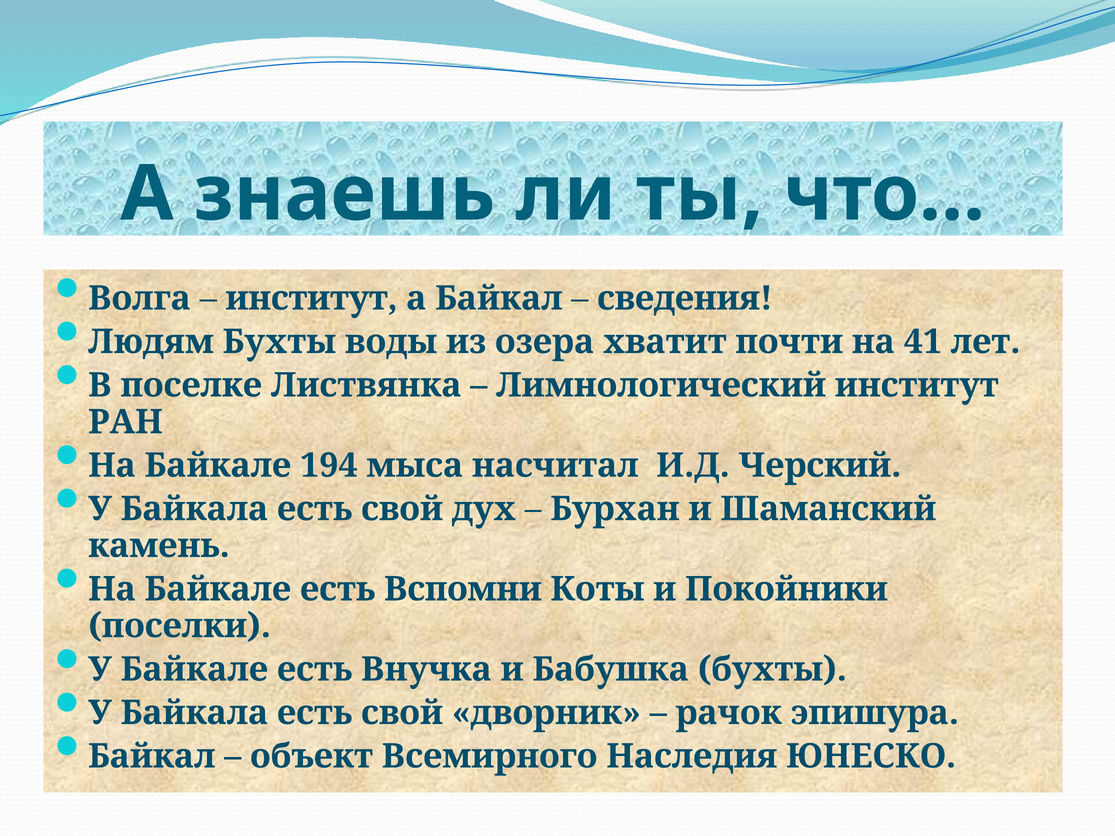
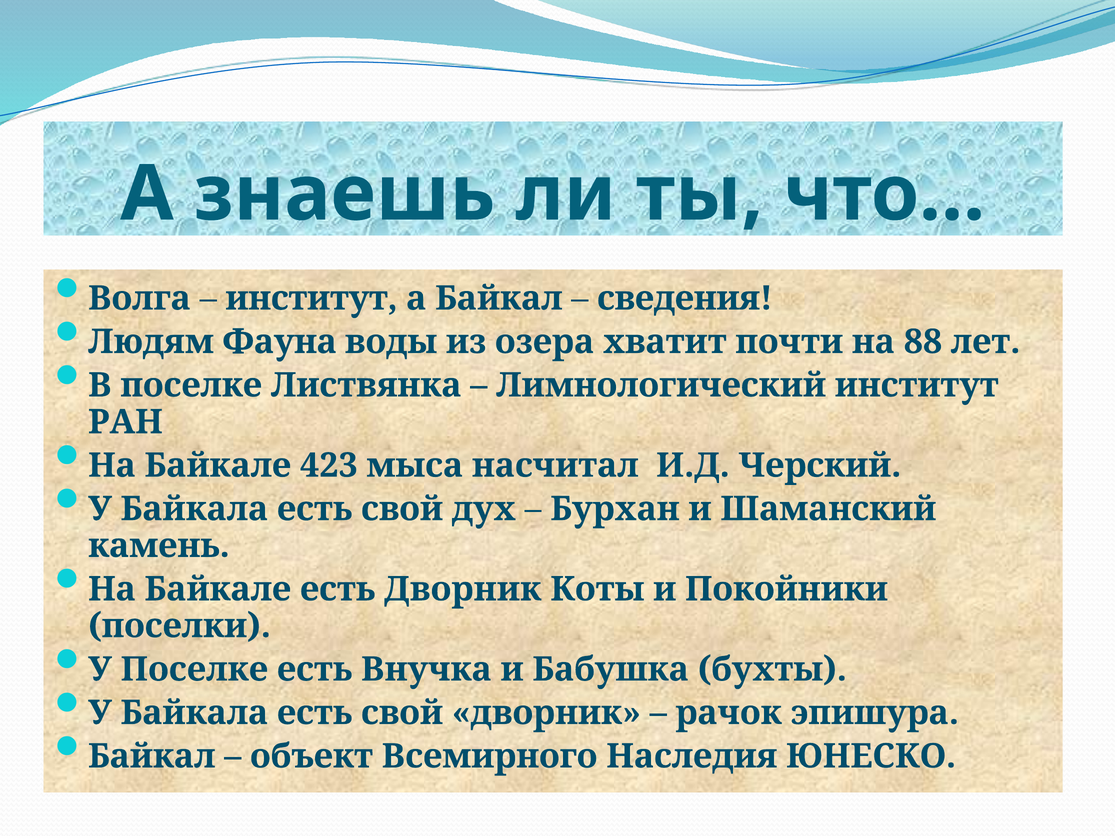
Людям Бухты: Бухты -> Фауна (280, 342)
41: 41 -> 88 (923, 342)
194: 194 -> 423 (329, 466)
есть Вспомни: Вспомни -> Дворник (463, 589)
У Байкале: Байкале -> Поселке (194, 670)
